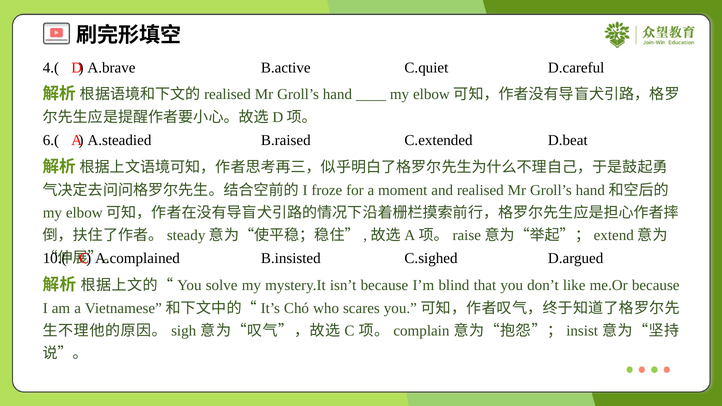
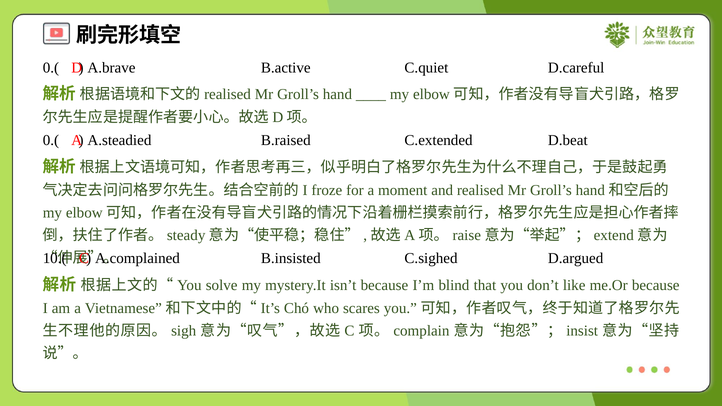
4.(: 4.( -> 0.( (51, 68)
6.(: 6.( -> 0.( (51, 140)
